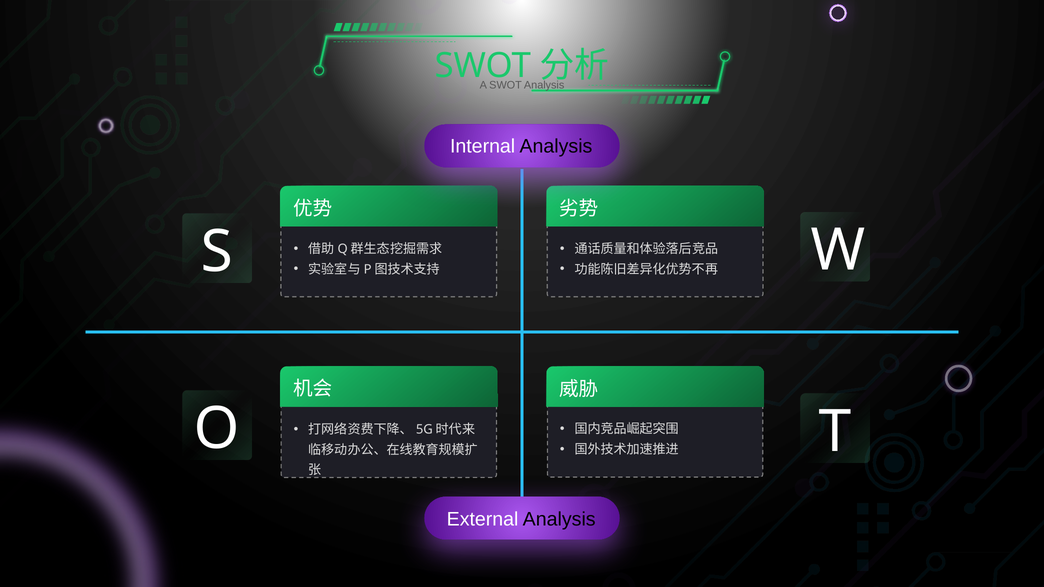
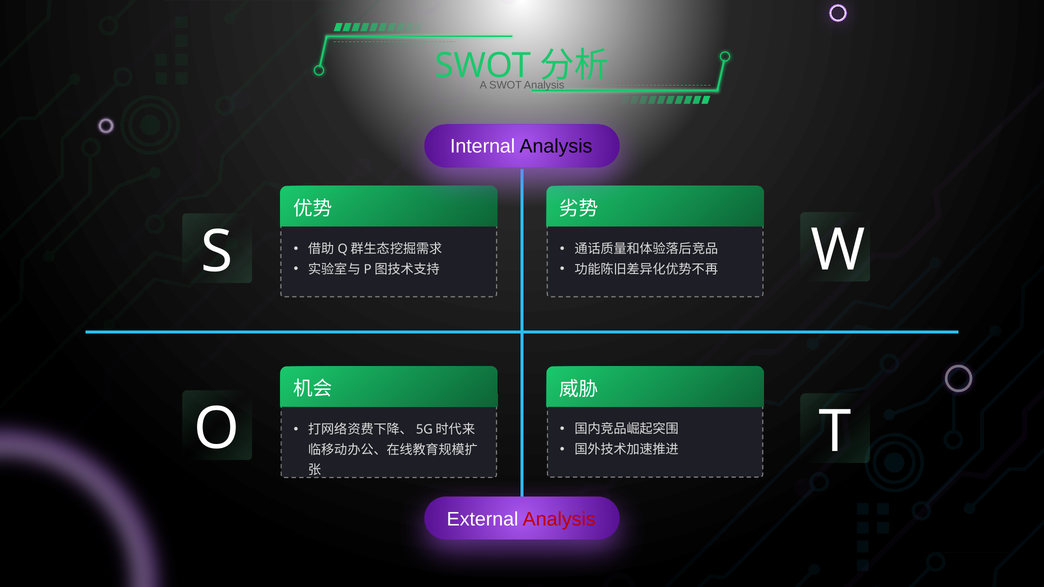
Analysis colour: black -> red (559, 520)
